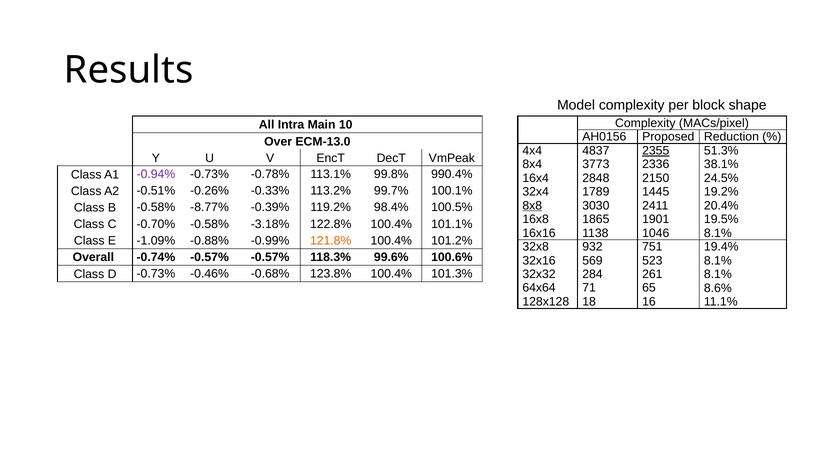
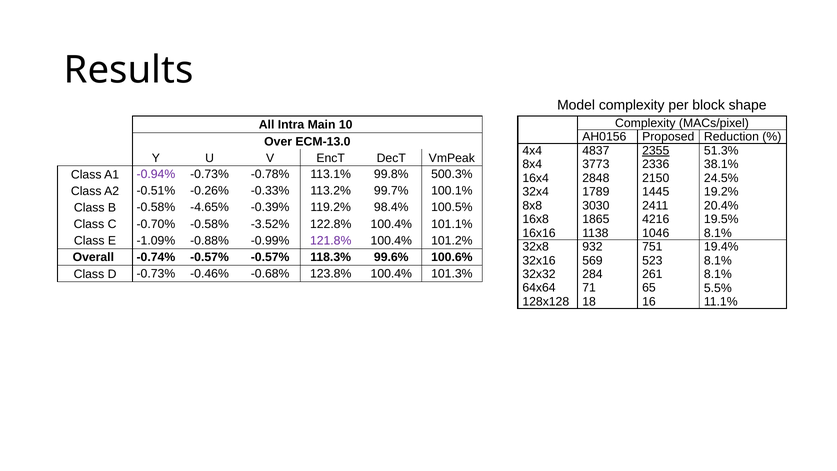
990.4%: 990.4% -> 500.3% (452, 174)
8x8 underline: present -> none (532, 205)
-8.77%: -8.77% -> -4.65% (210, 207)
1901: 1901 -> 4216 (656, 219)
-3.18%: -3.18% -> -3.52% (270, 224)
121.8% colour: orange -> purple (331, 240)
8.6%: 8.6% -> 5.5% (718, 288)
